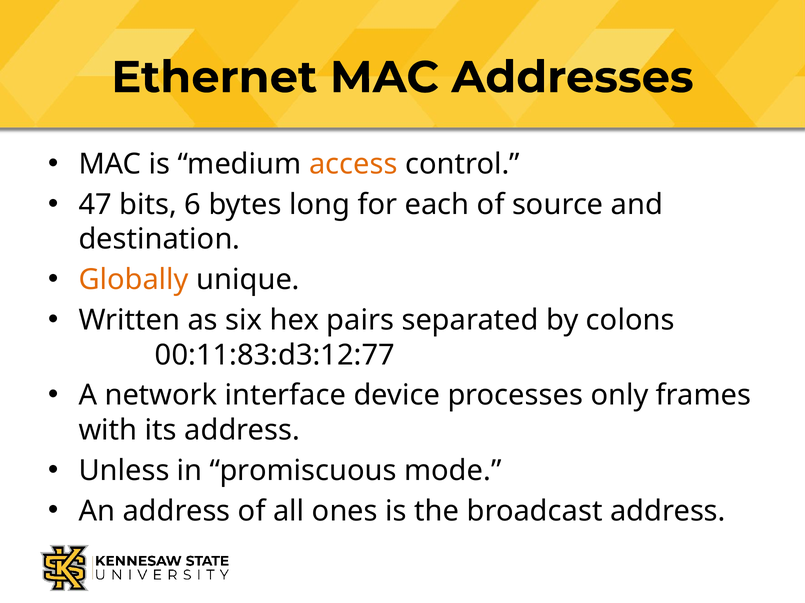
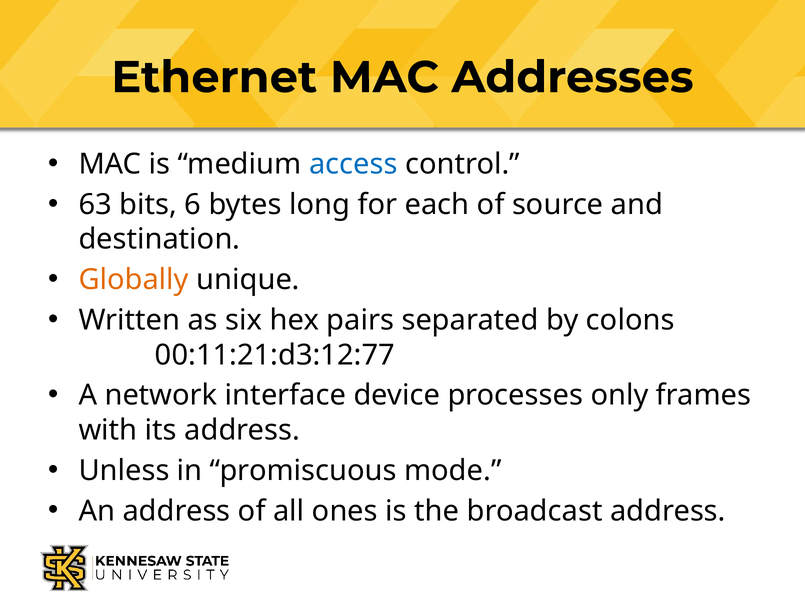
access colour: orange -> blue (353, 164)
47: 47 -> 63 (95, 205)
00:11:83:d3:12:77: 00:11:83:d3:12:77 -> 00:11:21:d3:12:77 (275, 355)
